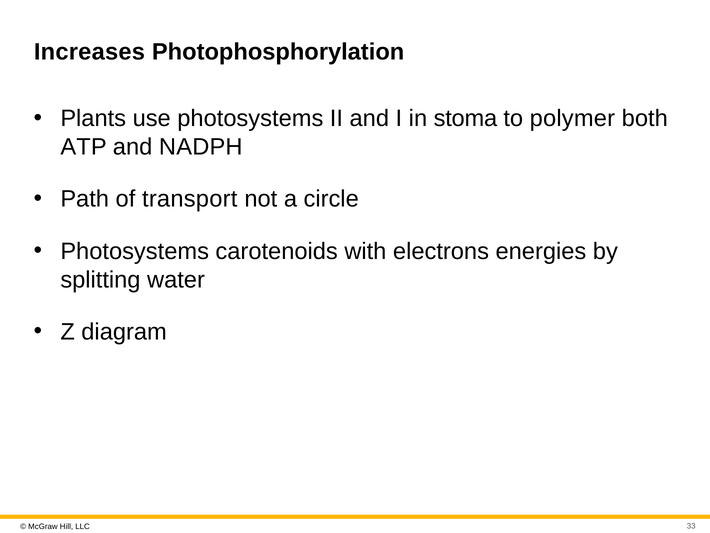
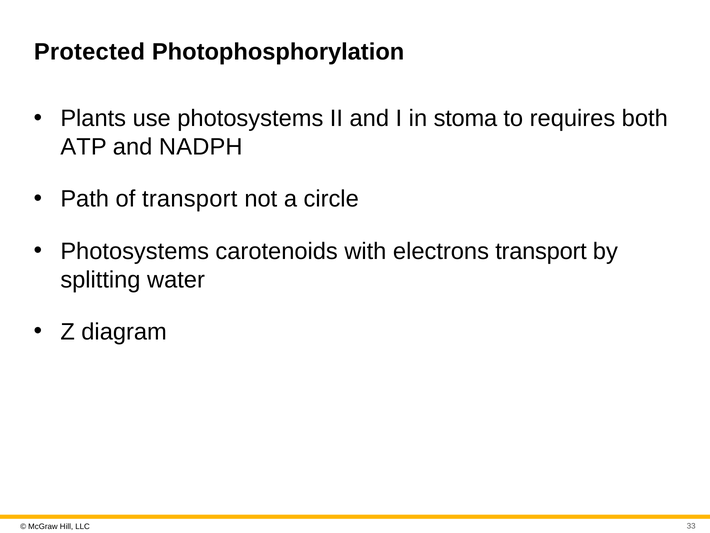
Increases: Increases -> Protected (89, 52)
polymer: polymer -> requires (572, 119)
electrons energies: energies -> transport (541, 251)
